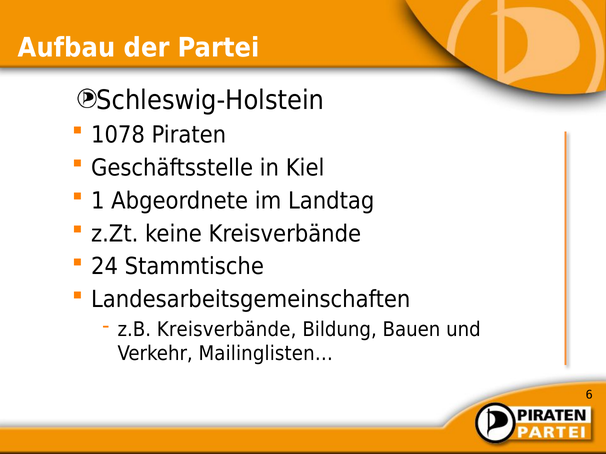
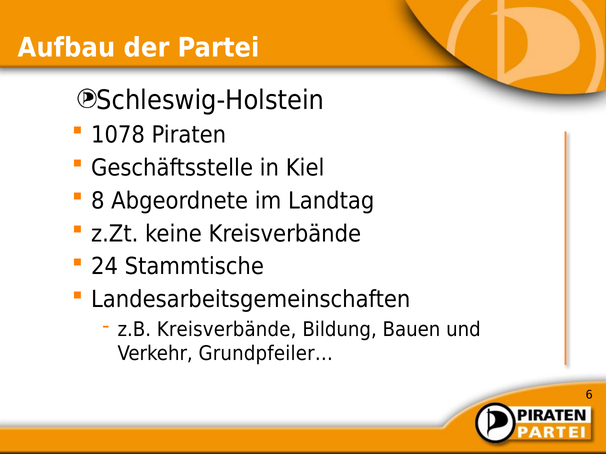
1: 1 -> 8 (98, 201)
Mailinglisten…: Mailinglisten… -> Grundpfeiler… (266, 354)
